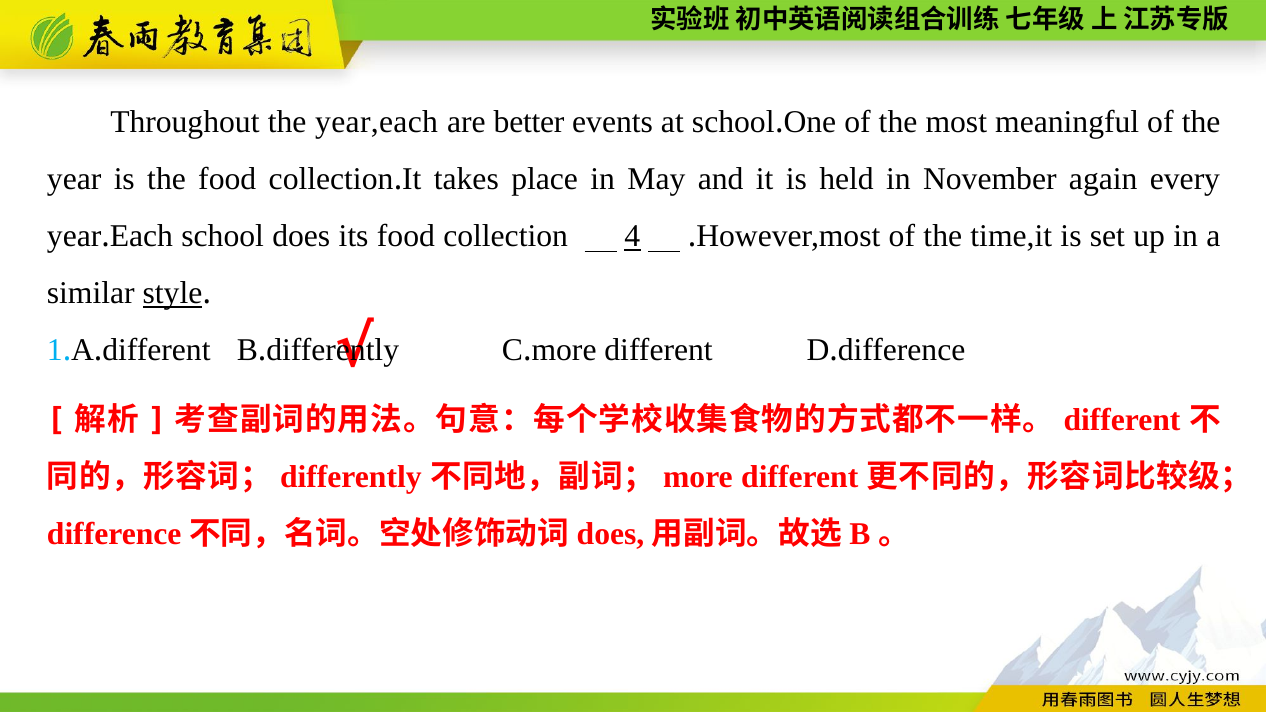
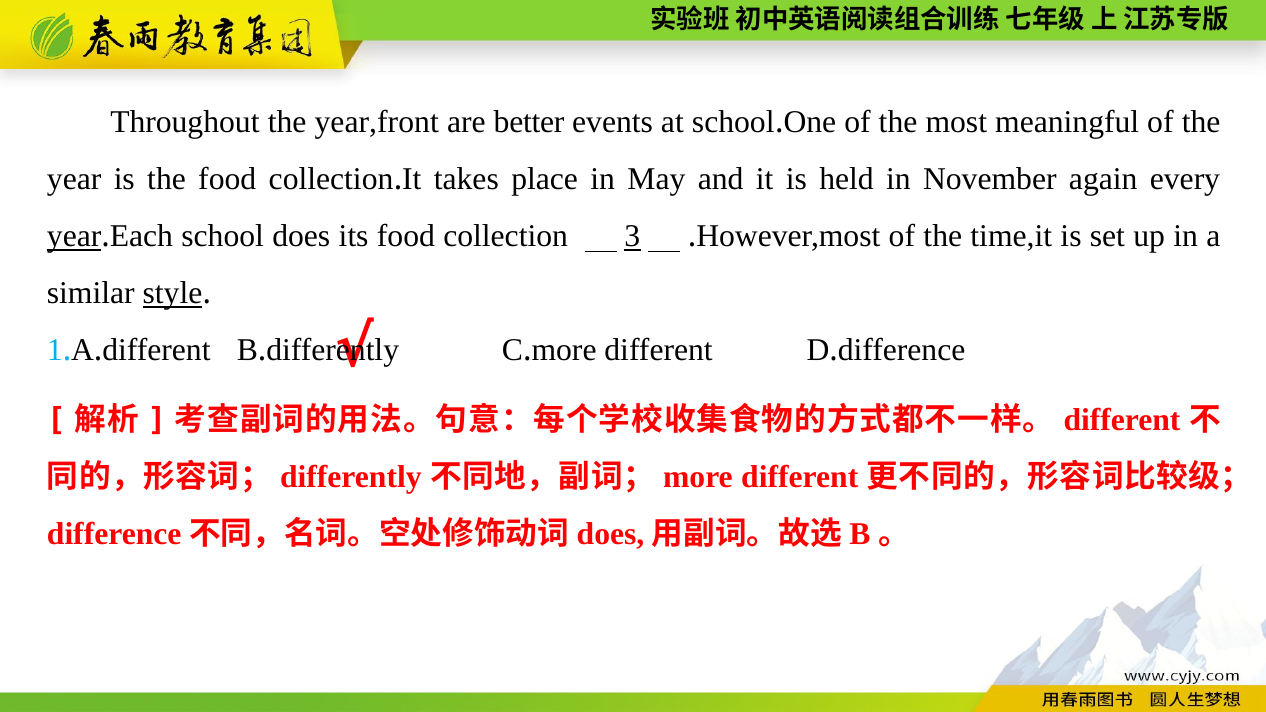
year,each: year,each -> year,front (377, 122)
year underline: none -> present (74, 236)
4: 4 -> 3 (632, 236)
